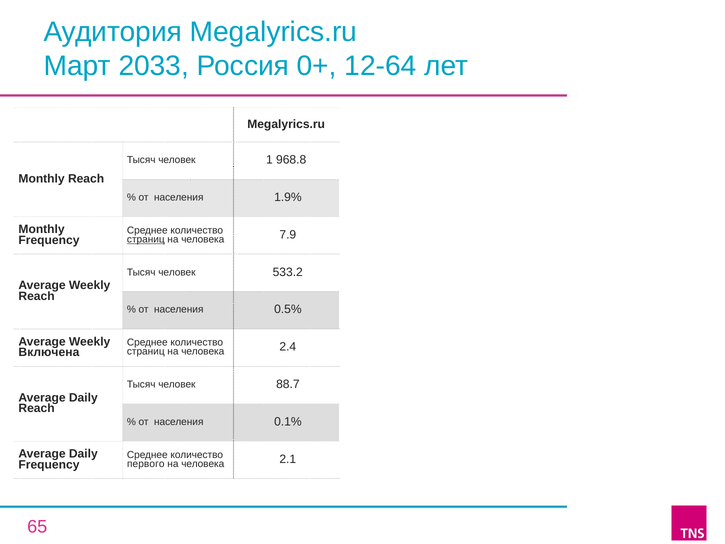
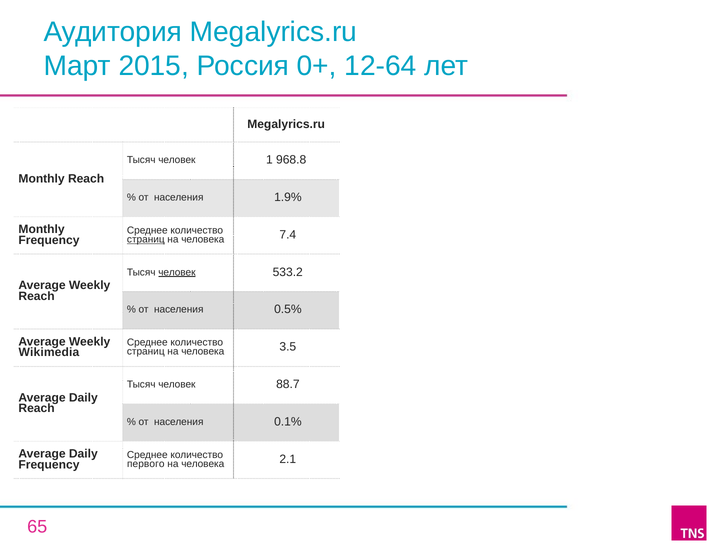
2033: 2033 -> 2015 (154, 66)
7.9: 7.9 -> 7.4 (288, 235)
человек underline: none -> present (177, 272)
Включена: Включена -> Wikimedia (49, 352)
2.4: 2.4 -> 3.5 (288, 347)
